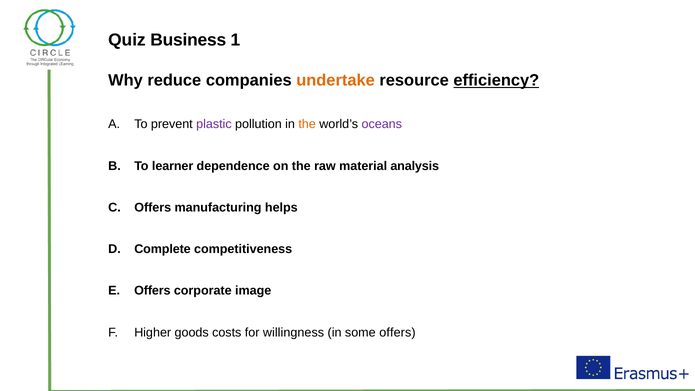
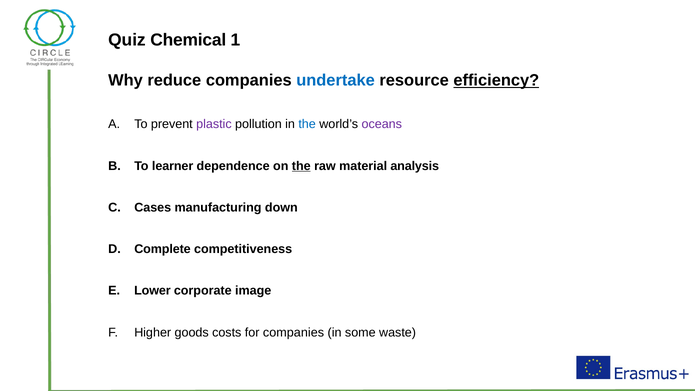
Business: Business -> Chemical (188, 40)
undertake colour: orange -> blue (336, 81)
the colour: orange -> blue (307, 124)
the underline: none -> present (301, 166)
Offers: Offers -> Cases (153, 208)
helps: helps -> down (281, 208)
Offers: Offers -> Lower (152, 291)
for willingness: willingness -> companies (294, 332)
some offers: offers -> waste (398, 332)
